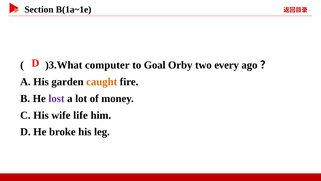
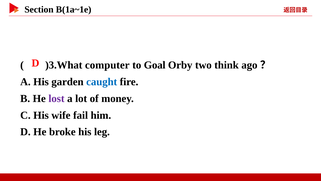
every: every -> think (227, 65)
caught colour: orange -> blue (102, 82)
life: life -> fail (81, 115)
